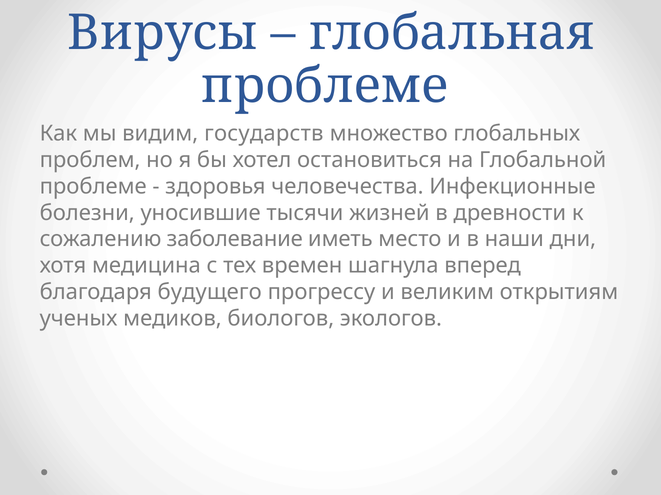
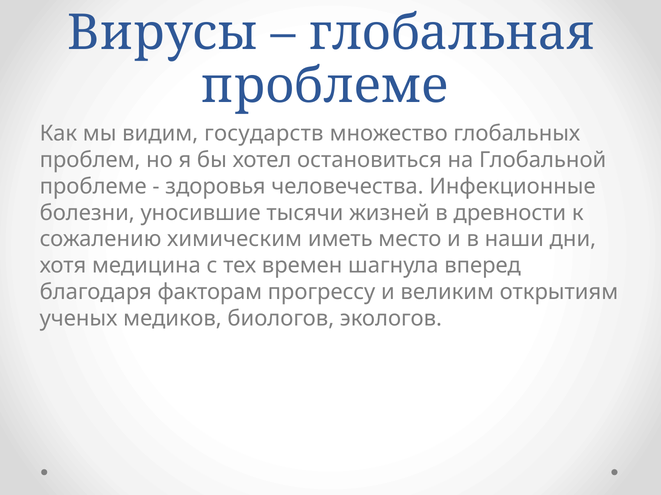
заболевание: заболевание -> химическим (235, 240)
будущего: будущего -> факторам (210, 292)
